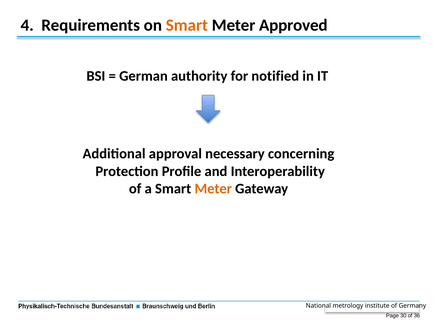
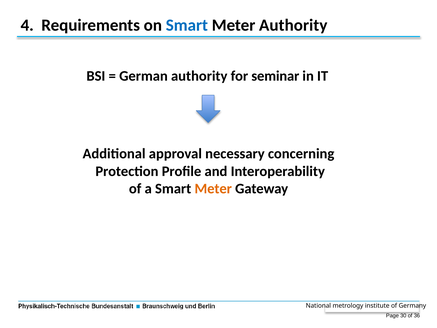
Smart colour: orange -> blue (187, 25)
Meter Approved: Approved -> Authority (293, 25)
notified: notified -> seminar (275, 76)
